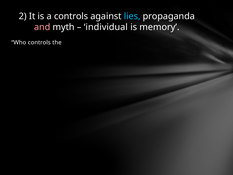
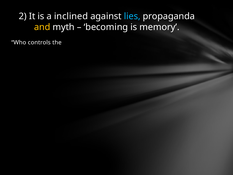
a controls: controls -> inclined (71, 16)
and colour: pink -> yellow (42, 27)
individual: individual -> becoming (106, 27)
